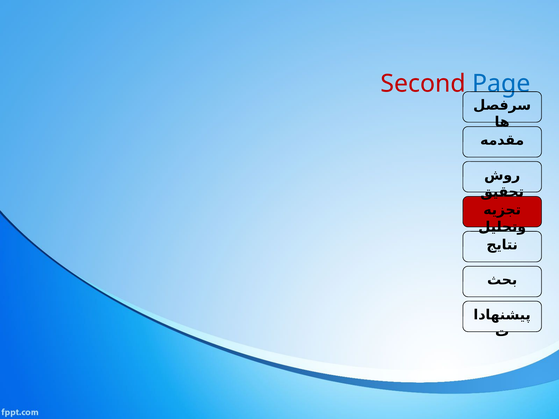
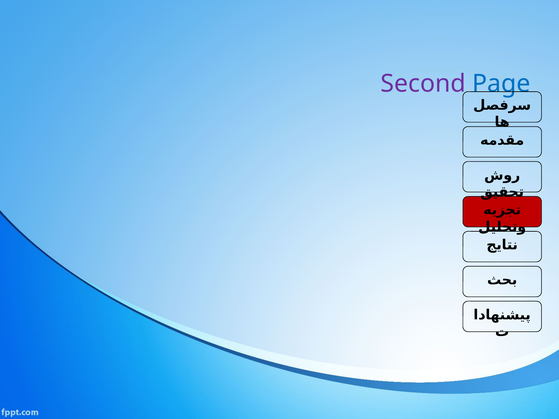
Second colour: red -> purple (423, 84)
